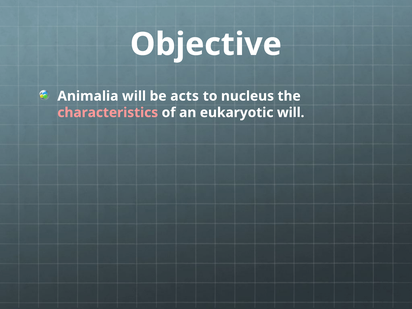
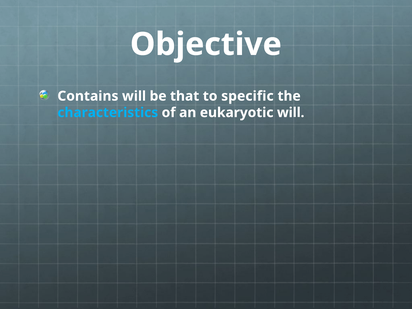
Animalia: Animalia -> Contains (88, 96)
acts: acts -> that (185, 96)
nucleus: nucleus -> specific (247, 96)
characteristics colour: pink -> light blue (108, 113)
